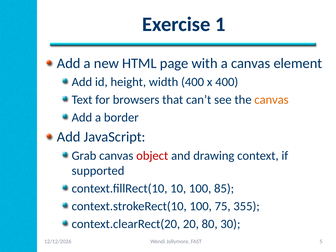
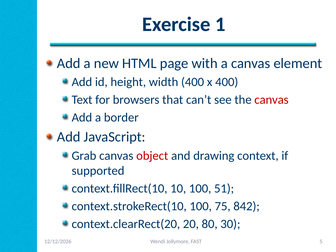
canvas colour: orange -> red (271, 100)
85: 85 -> 51 (224, 189)
355: 355 -> 842 (247, 206)
